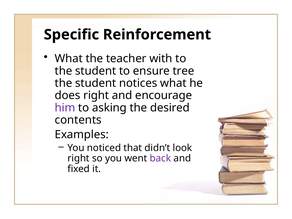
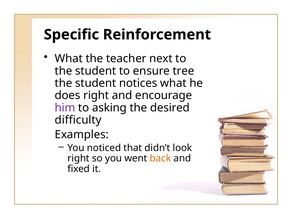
with: with -> next (161, 59)
contents: contents -> difficulty (78, 120)
back colour: purple -> orange (160, 158)
